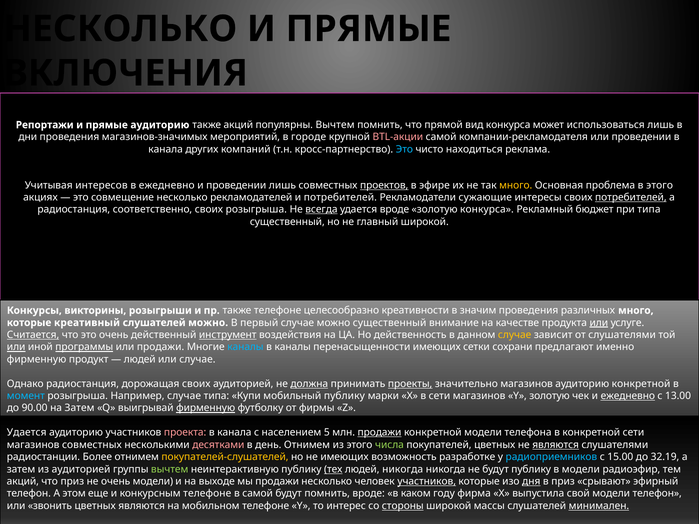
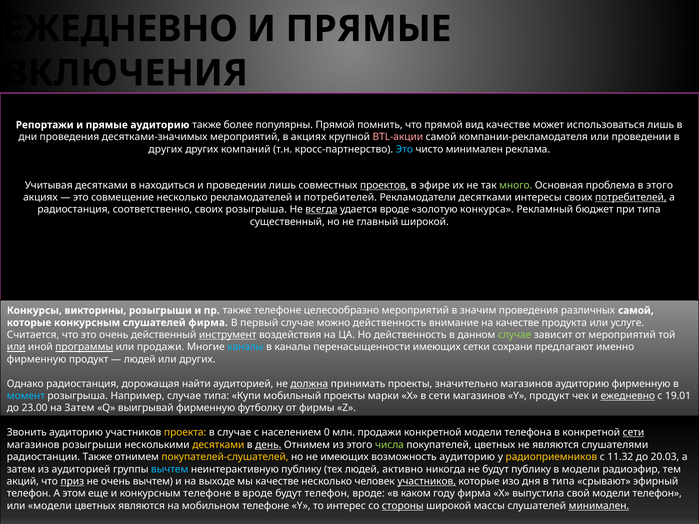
НЕСКОЛЬКО: НЕСКОЛЬКО -> ЕЖЕДНЕВНО (121, 29)
также акций: акций -> более (238, 125)
популярны Вычтем: Вычтем -> Прямой (335, 125)
вид конкурса: конкурса -> качестве (508, 125)
магазинов-значимых: магазинов-значимых -> десятками-значимых (155, 137)
в городе: городе -> акциях (309, 137)
канала: канала -> других (166, 149)
чисто находиться: находиться -> минимален (474, 149)
Учитывая интересов: интересов -> десятками (102, 185)
в ежедневно: ежедневно -> находиться (167, 185)
много colour: yellow -> light green (516, 185)
Рекламодатели сужающие: сужающие -> десятками (485, 197)
целесообразно креативности: креативности -> мероприятий (415, 311)
различных много: много -> самой (636, 311)
которые креативный: креативный -> конкурсным (87, 323)
слушателей можно: можно -> фирма (208, 323)
можно существенный: существенный -> действенность (390, 323)
или underline: present -> none (599, 323)
Считается underline: present -> none (33, 335)
случае colour: yellow -> light green (515, 335)
от слушателями: слушателями -> мероприятий (622, 335)
или случае: случае -> других (197, 359)
дорожащая своих: своих -> найти (196, 384)
проекты underline: present -> none (410, 384)
аудиторию конкретной: конкретной -> фирменную (641, 384)
мобильный публику: публику -> проекты (344, 396)
Y золотую: золотую -> продукт (549, 396)
13.00: 13.00 -> 19.01 (678, 396)
90.00: 90.00 -> 23.00 (35, 408)
фирменную underline: present -> none (206, 408)
Удается: Удается -> Звонить (27, 433)
проекта colour: pink -> yellow (185, 433)
канала: канала -> случае (234, 433)
5: 5 -> 0 (327, 433)
продажи underline: present -> none (380, 433)
сети underline: none -> present (633, 433)
магазинов совместных: совместных -> розыгрыши (92, 445)
десятками colour: pink -> yellow (218, 445)
день underline: none -> present (268, 445)
являются underline: present -> none (556, 445)
радиостанции Более: Более -> Также (97, 457)
возможность разработке: разработке -> аудиторию (467, 457)
радиоприемников colour: light blue -> yellow (551, 457)
15.00: 15.00 -> 11.32 (620, 457)
32.19: 32.19 -> 20.03 (665, 457)
вычтем colour: light green -> light blue (170, 469)
тех underline: present -> none (333, 469)
людей никогда: никогда -> активно (403, 469)
приз underline: none -> present (72, 482)
очень модели: модели -> вычтем (153, 482)
мы продажи: продажи -> качестве (277, 482)
дня underline: present -> none (531, 482)
в приз: приз -> типа (563, 482)
в самой: самой -> вроде (258, 494)
будут помнить: помнить -> телефон (327, 494)
или звонить: звонить -> модели (50, 506)
